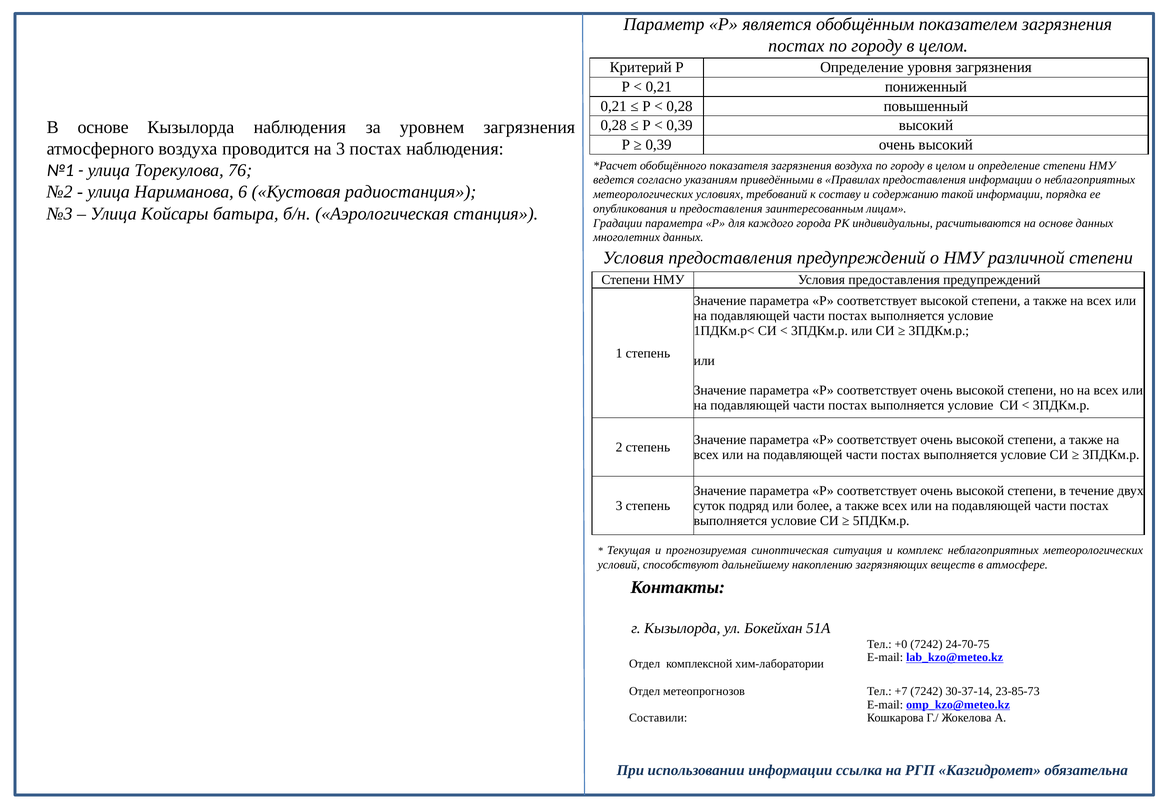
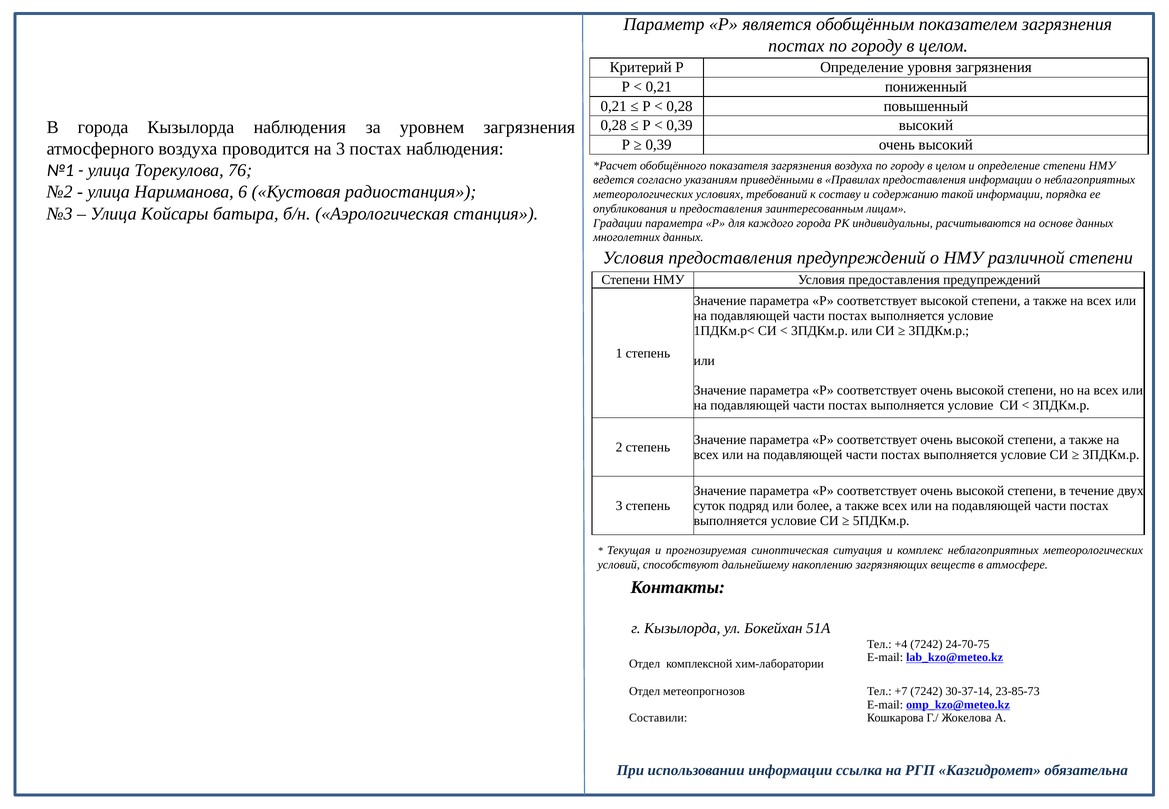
В основе: основе -> города (103, 127)
+0: +0 -> +4 (901, 644)
